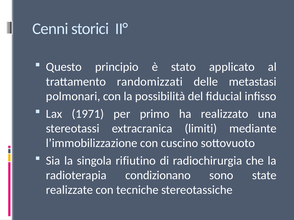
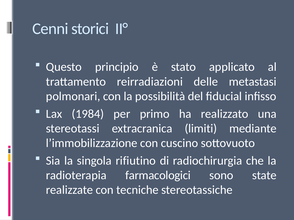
randomizzati: randomizzati -> reirradiazioni (150, 82)
1971: 1971 -> 1984 (88, 114)
condizionano: condizionano -> farmacologici (158, 176)
